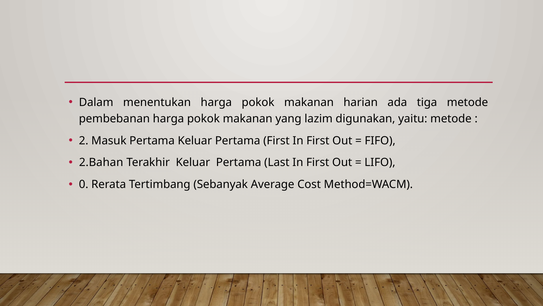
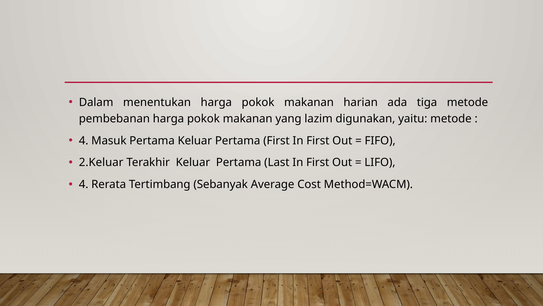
2: 2 -> 4 (84, 140)
2.Bahan: 2.Bahan -> 2.Keluar (101, 162)
0: 0 -> 4 (84, 184)
